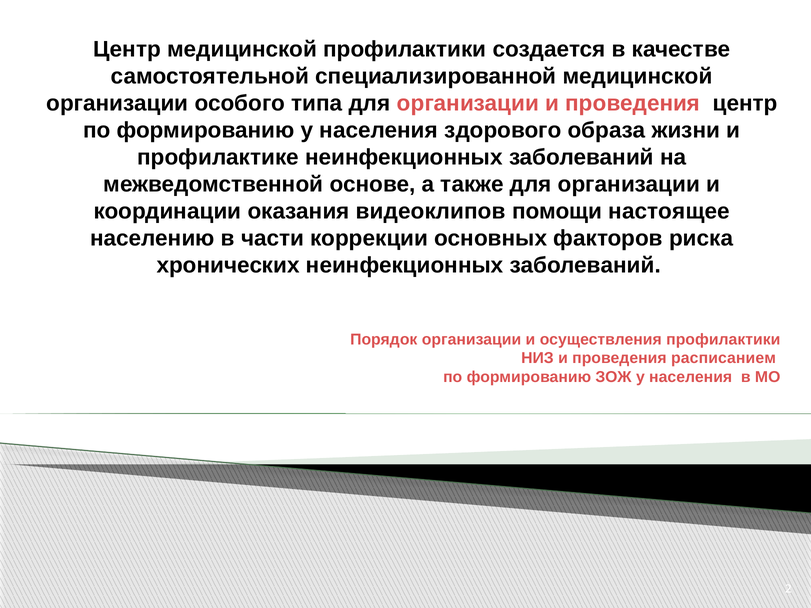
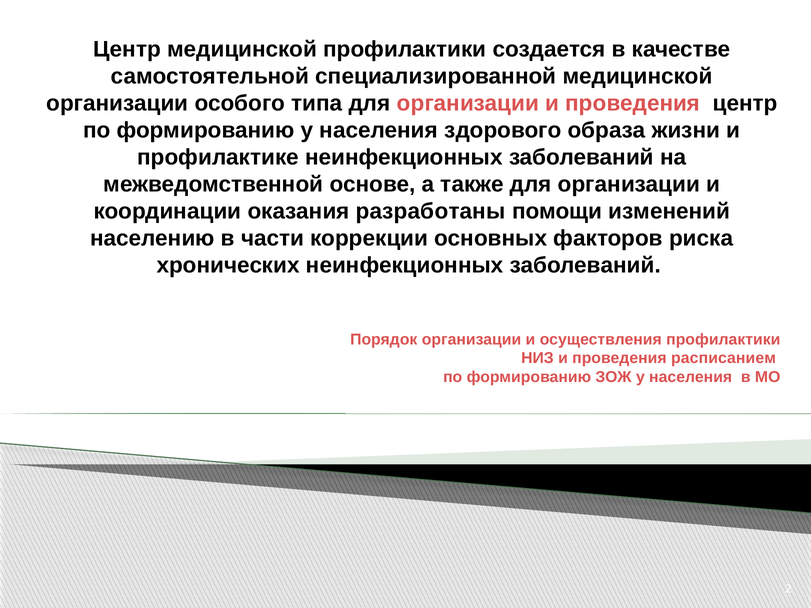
видеоклипов: видеоклипов -> разработаны (431, 211)
настоящее: настоящее -> изменений (669, 211)
